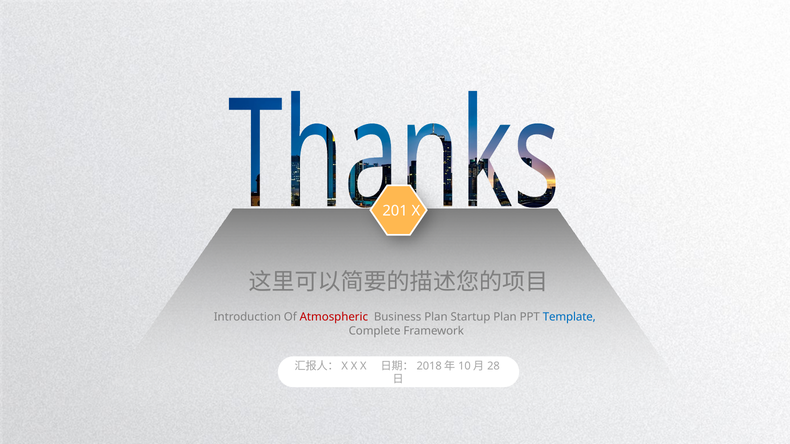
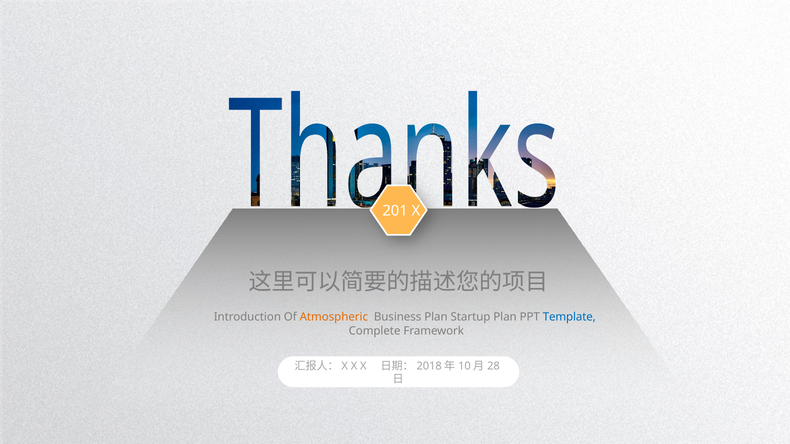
Atmospheric colour: red -> orange (334, 317)
